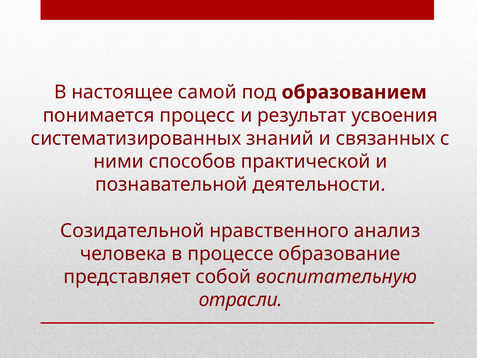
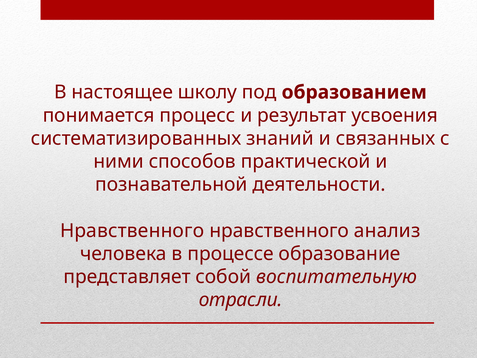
самой: самой -> школу (207, 92)
Созидательной: Созидательной -> Нравственного (132, 231)
